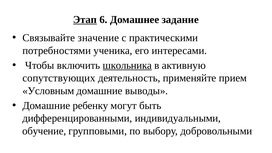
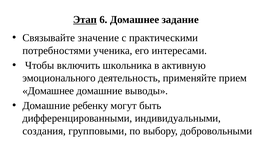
школьника underline: present -> none (127, 65)
сопутствующих: сопутствующих -> эмоционального (59, 78)
Условным: Условным -> Домашнее (48, 91)
обучение: обучение -> создания (44, 131)
